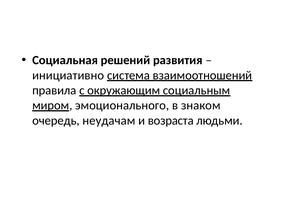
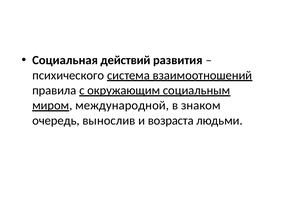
решений: решений -> действий (126, 60)
инициативно: инициативно -> психического (68, 75)
эмоционального: эмоционального -> международной (122, 105)
неудачам: неудачам -> вынослив (109, 120)
